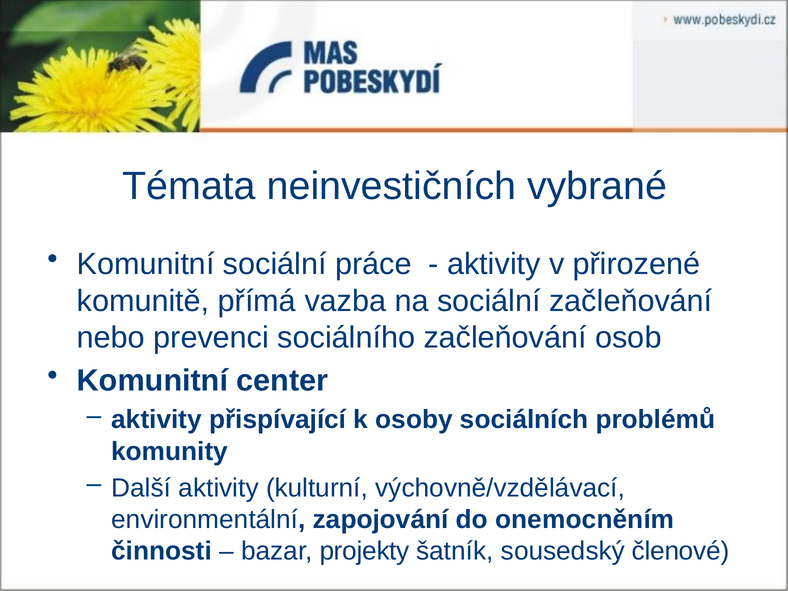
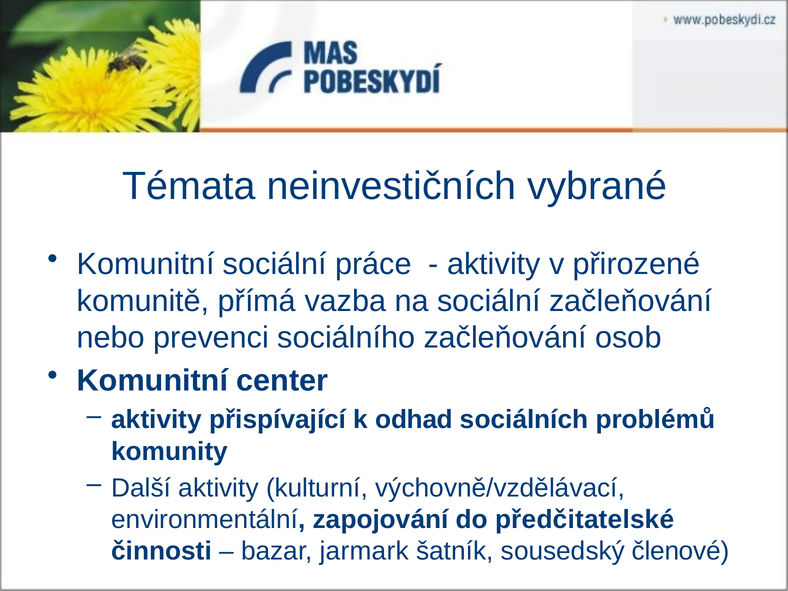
osoby: osoby -> odhad (414, 420)
onemocněním: onemocněním -> předčitatelské (585, 520)
projekty: projekty -> jarmark (364, 551)
